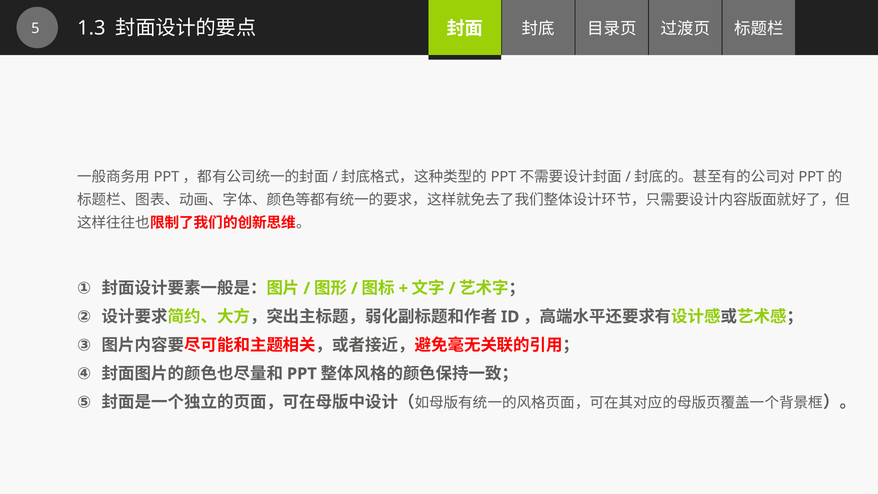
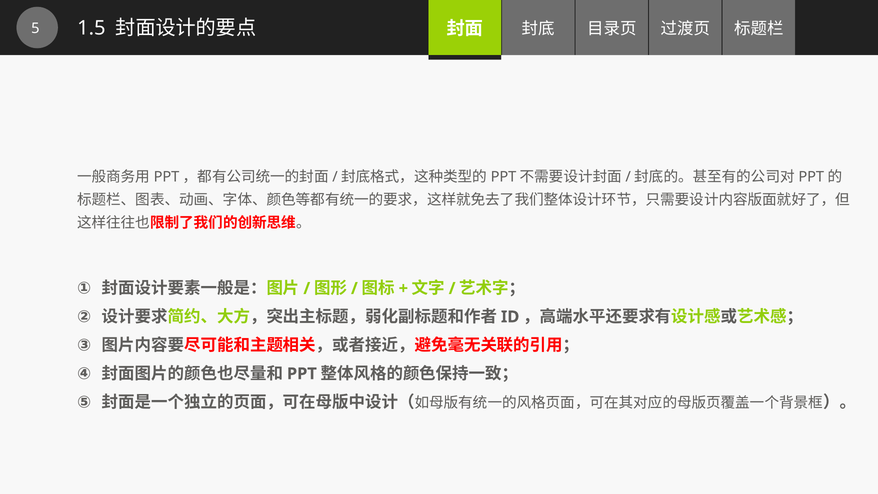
1.3: 1.3 -> 1.5 (91, 28)
